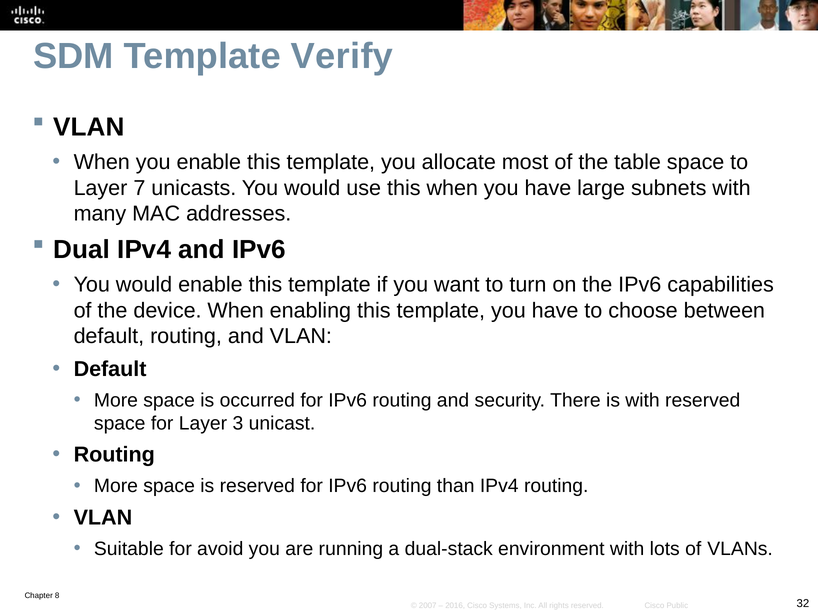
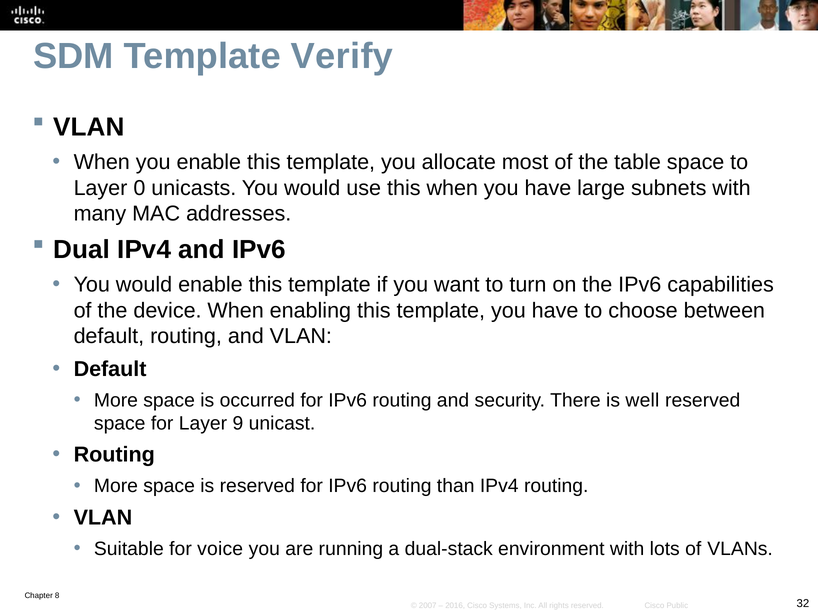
7: 7 -> 0 (139, 188)
is with: with -> well (642, 401)
3: 3 -> 9 (238, 424)
avoid: avoid -> voice (220, 549)
